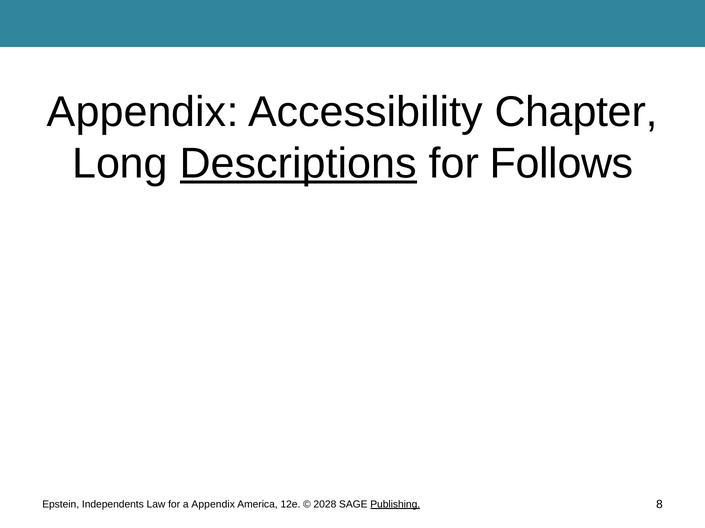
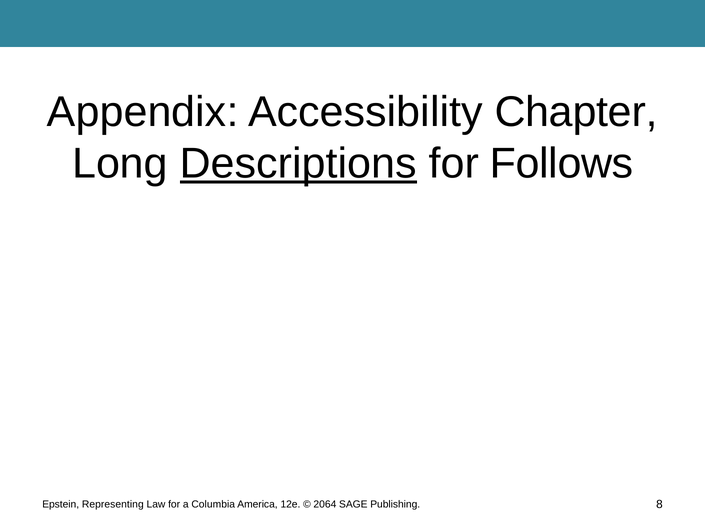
Independents: Independents -> Representing (113, 505)
a Appendix: Appendix -> Columbia (213, 505)
2028: 2028 -> 2064 (325, 505)
Publishing underline: present -> none (395, 505)
